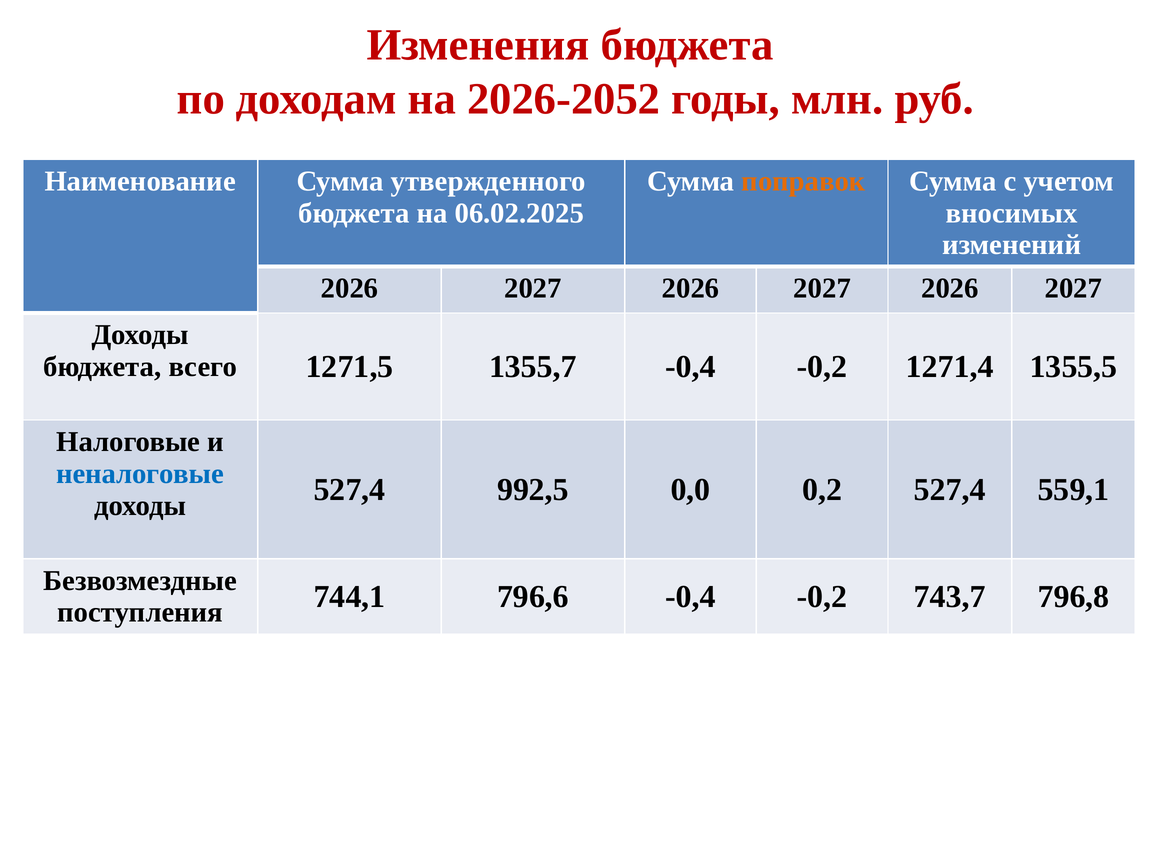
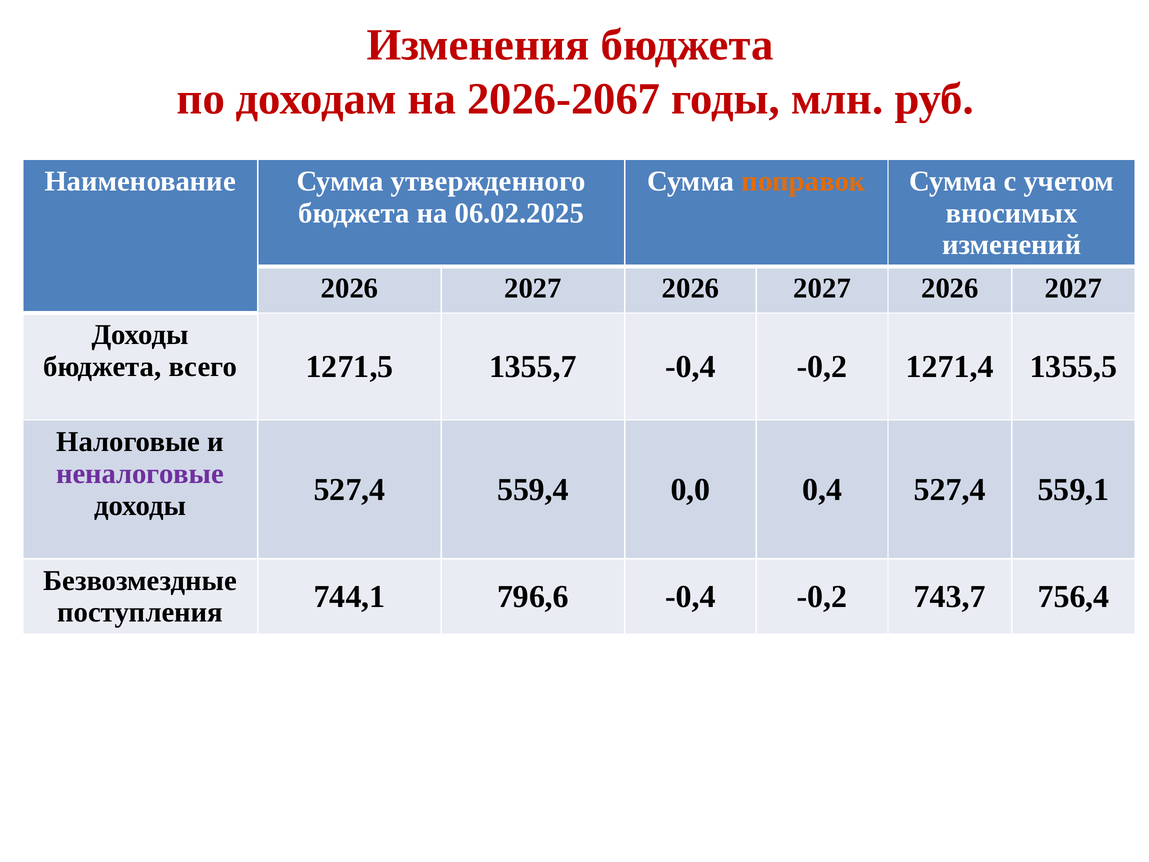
2026-2052: 2026-2052 -> 2026-2067 (564, 99)
неналоговые colour: blue -> purple (140, 474)
992,5: 992,5 -> 559,4 (533, 490)
0,2: 0,2 -> 0,4 (822, 490)
796,8: 796,8 -> 756,4 (1074, 596)
